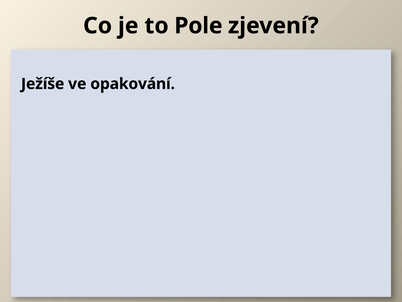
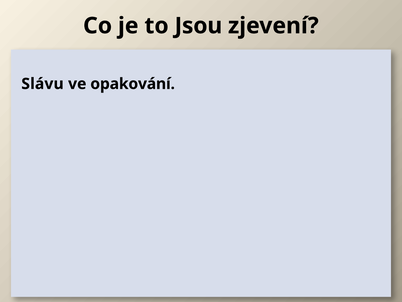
Pole: Pole -> Jsou (198, 26)
Ježíše: Ježíše -> Slávu (42, 84)
